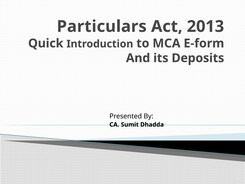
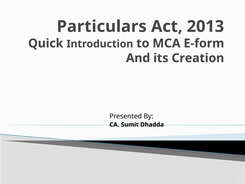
Deposits: Deposits -> Creation (198, 58)
